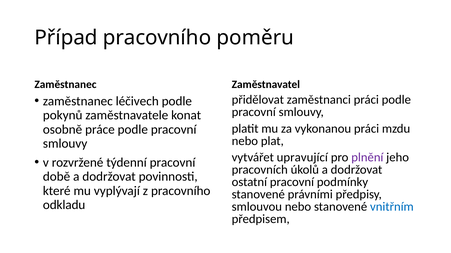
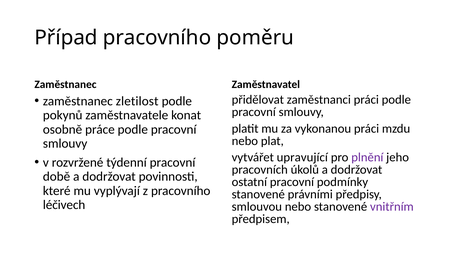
léčivech: léčivech -> zletilost (137, 101)
odkladu: odkladu -> léčivech (64, 206)
vnitřním colour: blue -> purple (392, 207)
